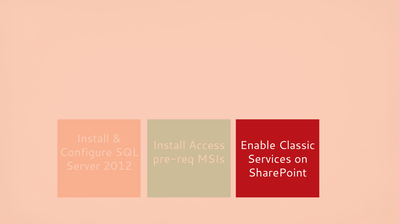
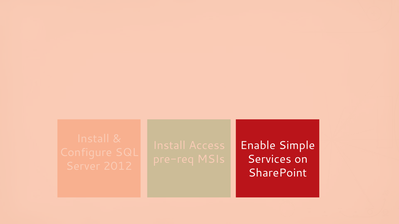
Classic: Classic -> Simple (297, 146)
